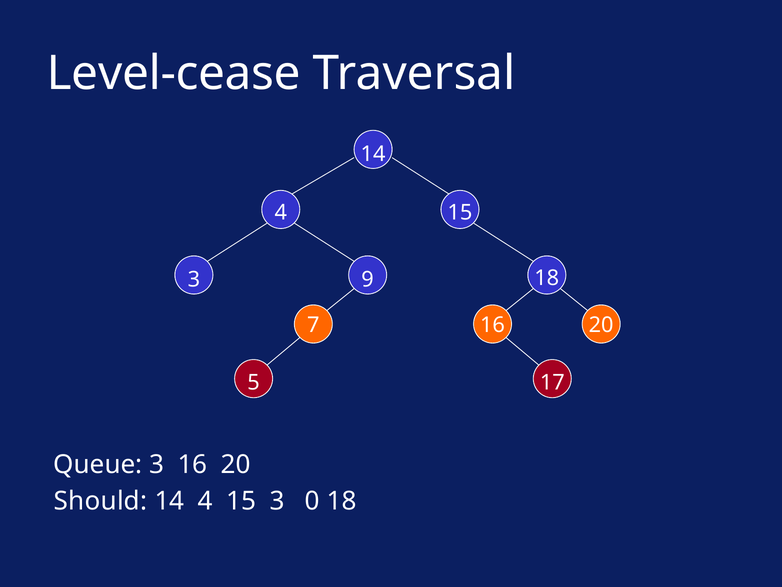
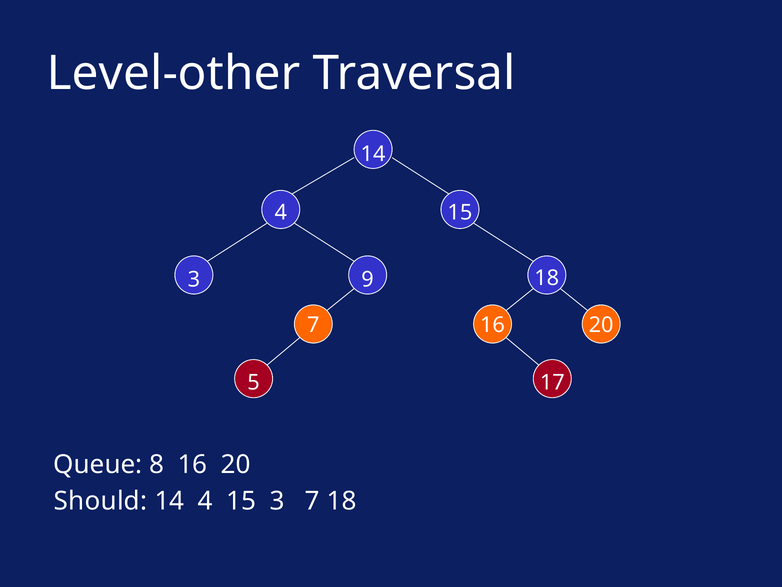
Level-cease: Level-cease -> Level-other (174, 74)
Queue 3: 3 -> 8 (157, 464)
3 0: 0 -> 7 (312, 501)
